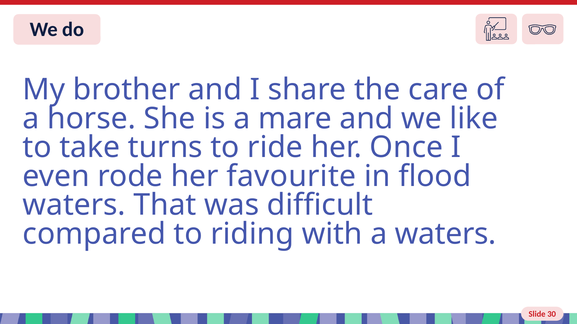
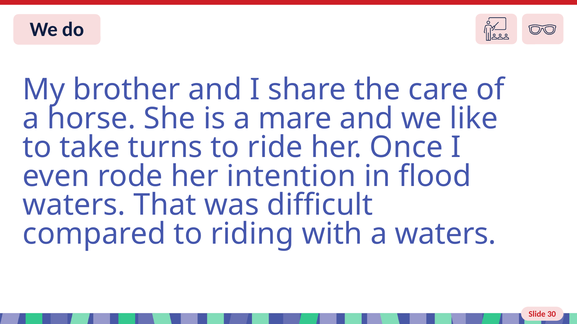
favourite: favourite -> intention (291, 176)
